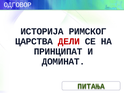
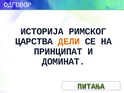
ДЕЛИ colour: red -> orange (69, 41)
